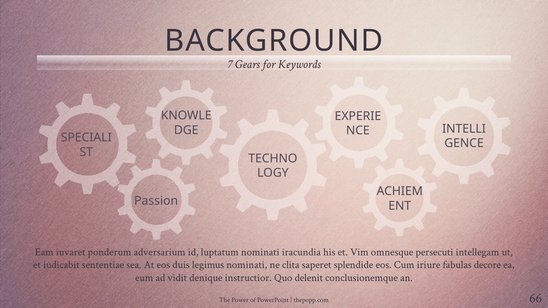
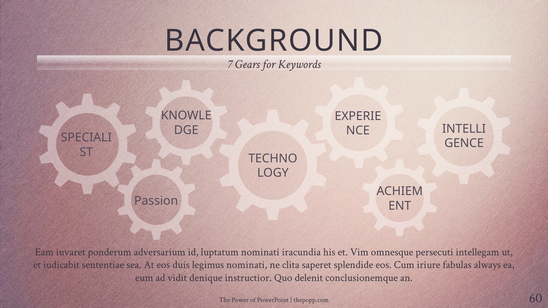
decore: decore -> always (487, 265)
66: 66 -> 60 (536, 298)
